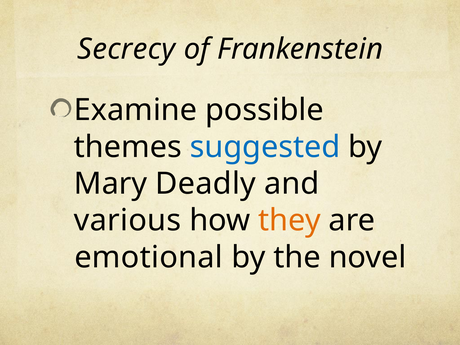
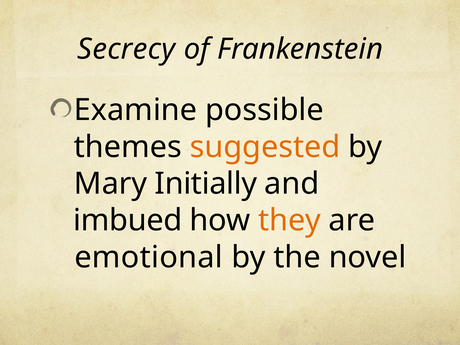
suggested colour: blue -> orange (265, 147)
Deadly: Deadly -> Initially (206, 184)
various: various -> imbued (128, 221)
